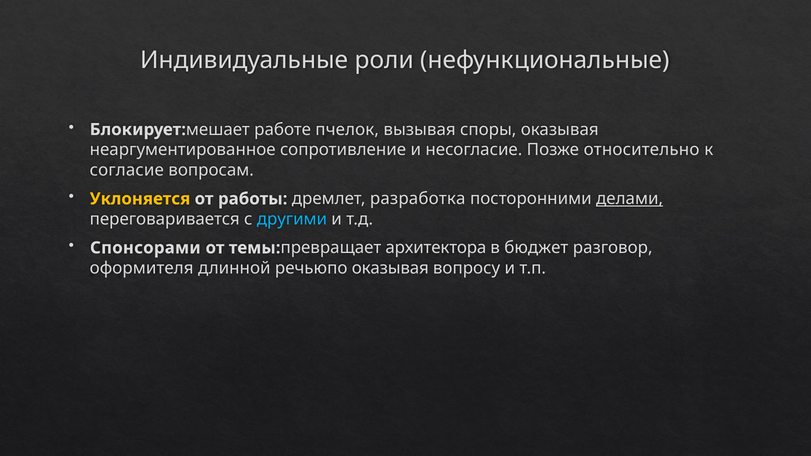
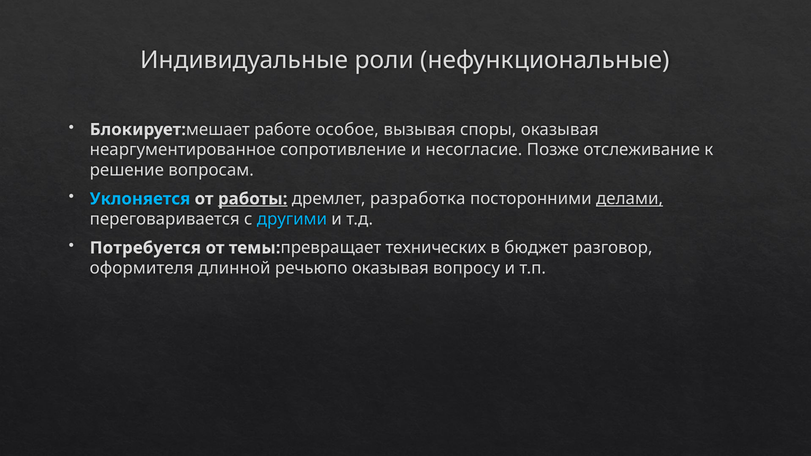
пчелок: пчелок -> особое (347, 130)
относительно: относительно -> отслеживание (642, 150)
согласие: согласие -> решение (127, 170)
Уклоняется colour: yellow -> light blue (140, 199)
работы underline: none -> present (253, 199)
Спонсорами: Спонсорами -> Потребуется (145, 248)
архитектора: архитектора -> технических (436, 248)
